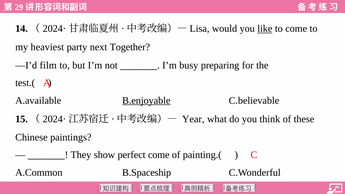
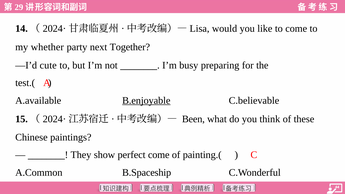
like underline: present -> none (265, 29)
heaviest: heaviest -> whether (47, 47)
film: film -> cute (48, 65)
Year: Year -> Been (193, 119)
